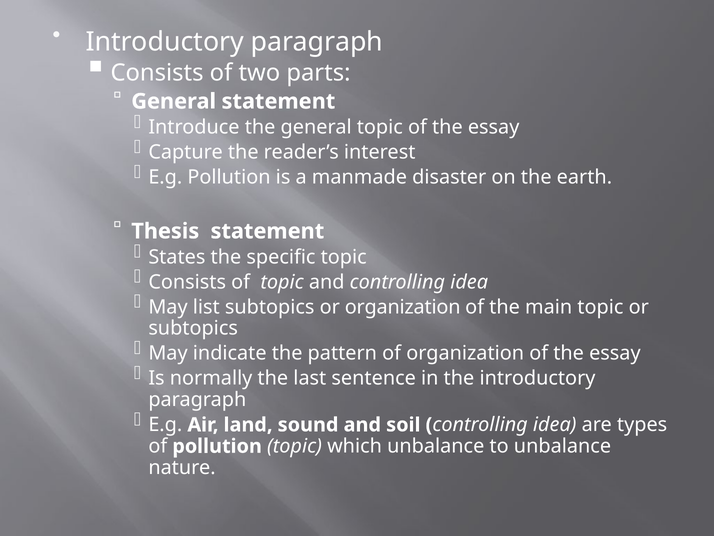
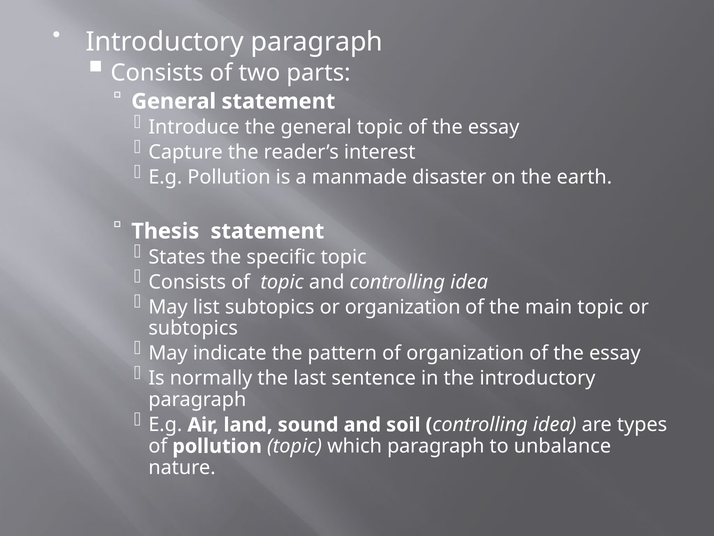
which unbalance: unbalance -> paragraph (436, 446)
